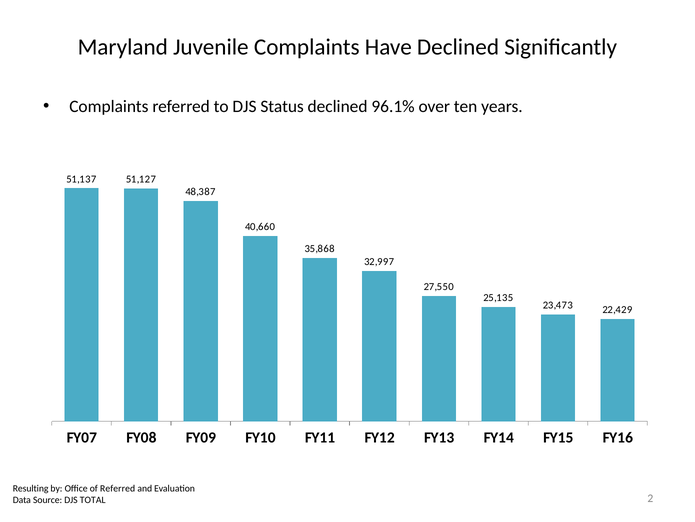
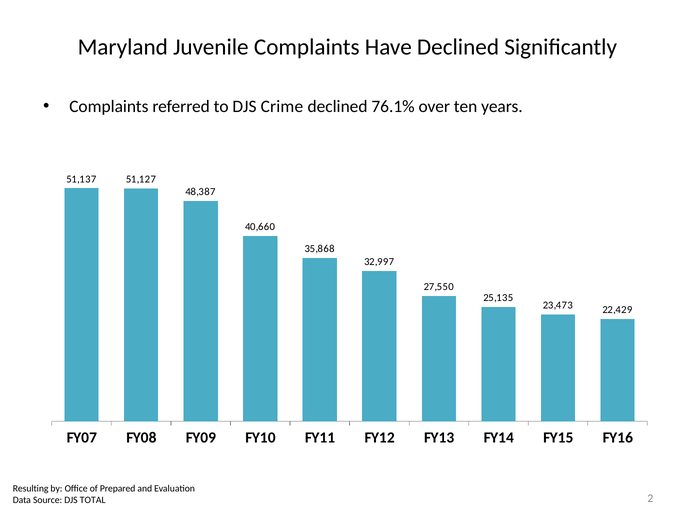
Status: Status -> Crime (282, 106)
96.1%: 96.1% -> 76.1% (393, 106)
of Referred: Referred -> Prepared (118, 488)
